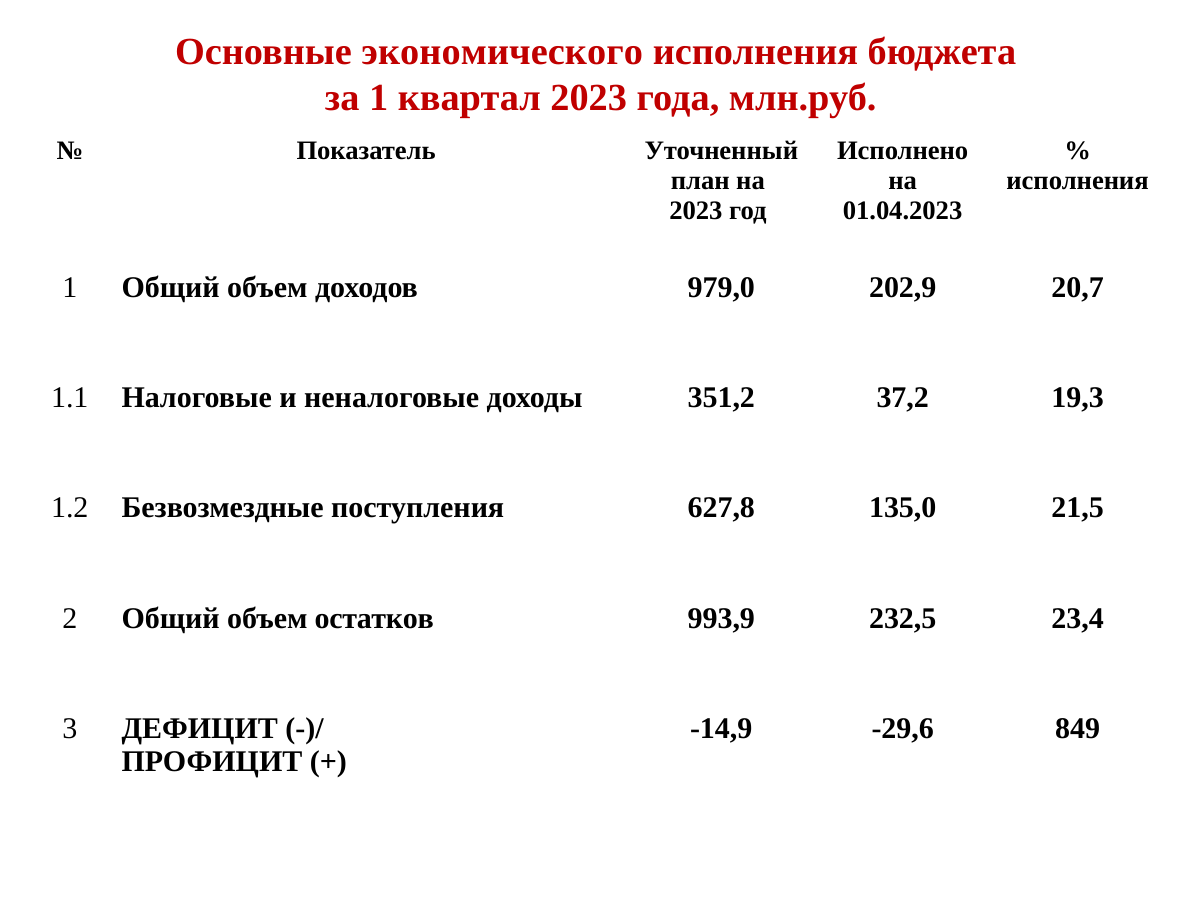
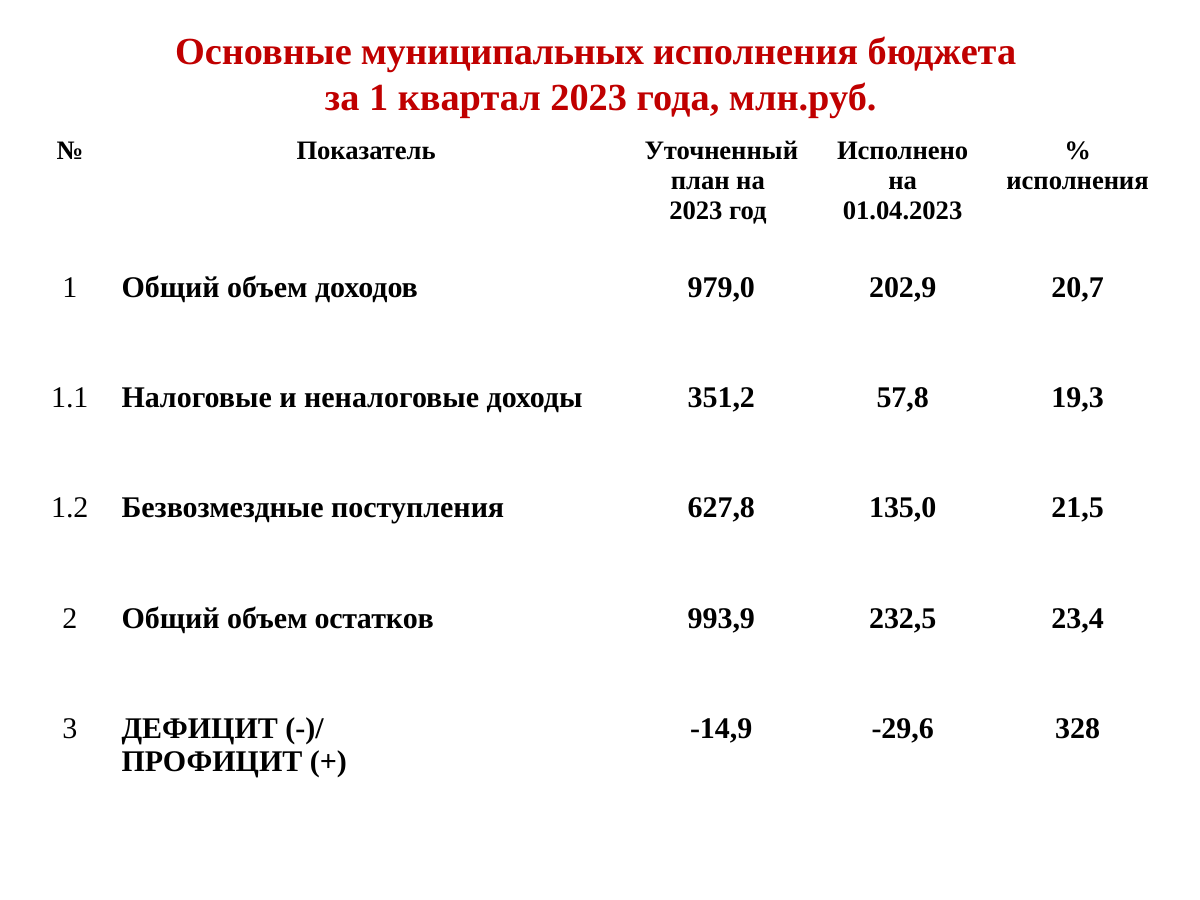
экономического: экономического -> муниципальных (502, 52)
37,2: 37,2 -> 57,8 (903, 398)
849: 849 -> 328 (1078, 729)
